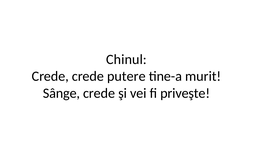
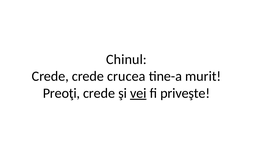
putere: putere -> crucea (126, 76)
Sânge: Sânge -> Preoţi (61, 93)
vei underline: none -> present (138, 93)
